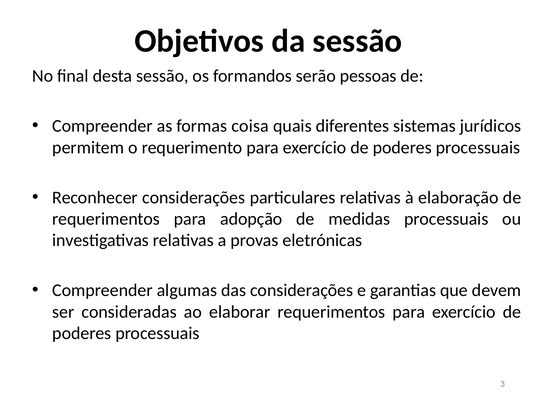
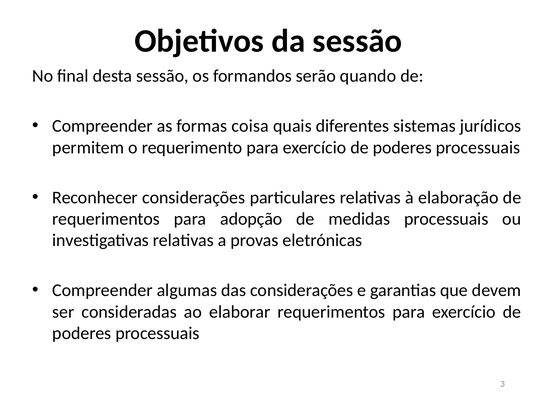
pessoas: pessoas -> quando (368, 76)
